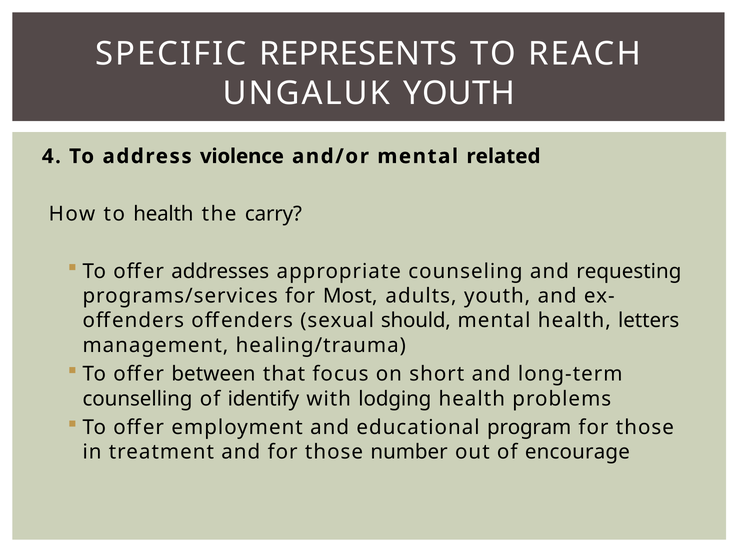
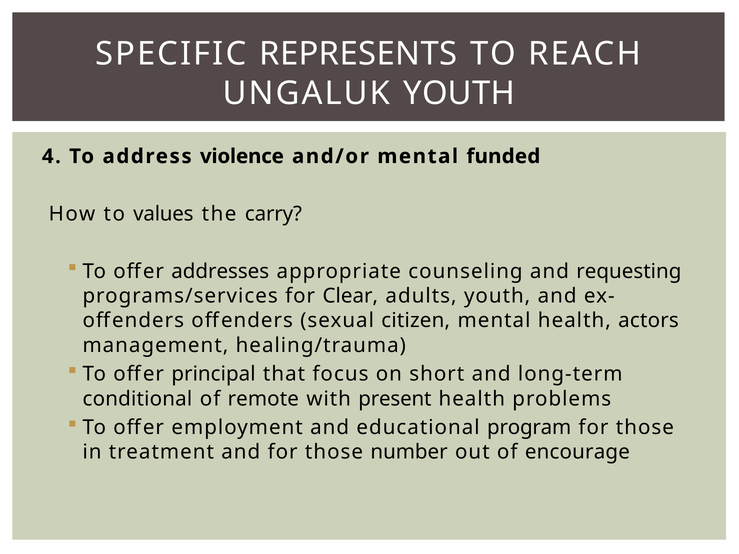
related: related -> funded (503, 156)
to health: health -> values (163, 214)
Most: Most -> Clear (350, 296)
should: should -> citizen (416, 321)
letters: letters -> actors (649, 321)
between: between -> principal (213, 374)
counselling: counselling -> conditional (137, 399)
identify: identify -> remote (263, 399)
lodging: lodging -> present (395, 399)
